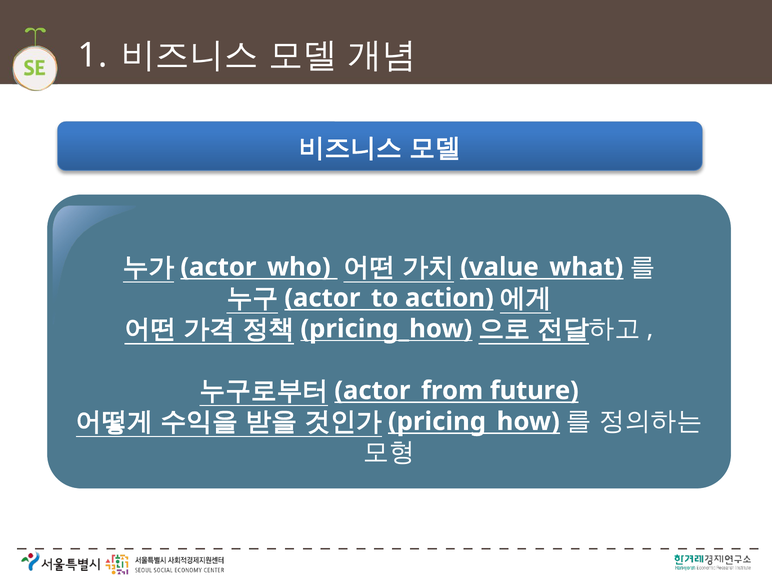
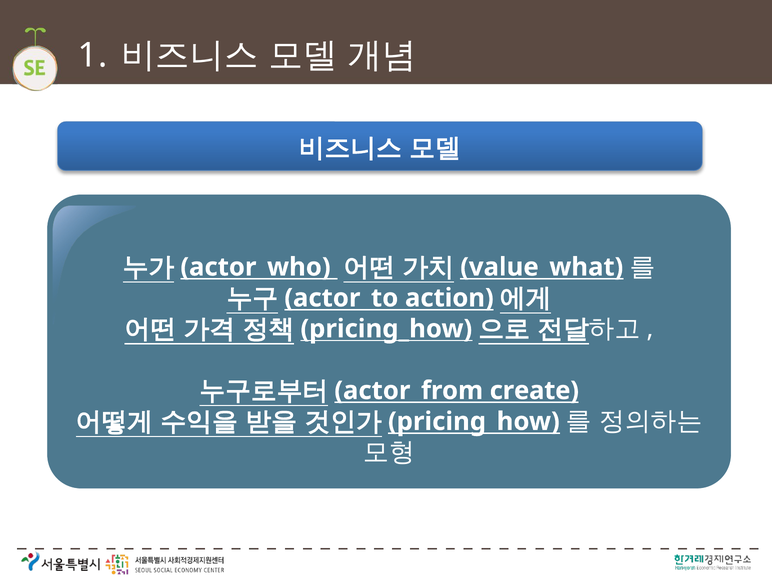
future: future -> create (534, 391)
